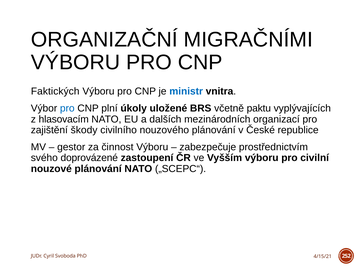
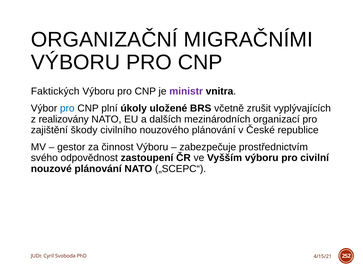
ministr colour: blue -> purple (186, 91)
paktu: paktu -> zrušit (259, 108)
hlasovacím: hlasovacím -> realizovány (64, 119)
doprovázené: doprovázené -> odpovědnost (89, 158)
